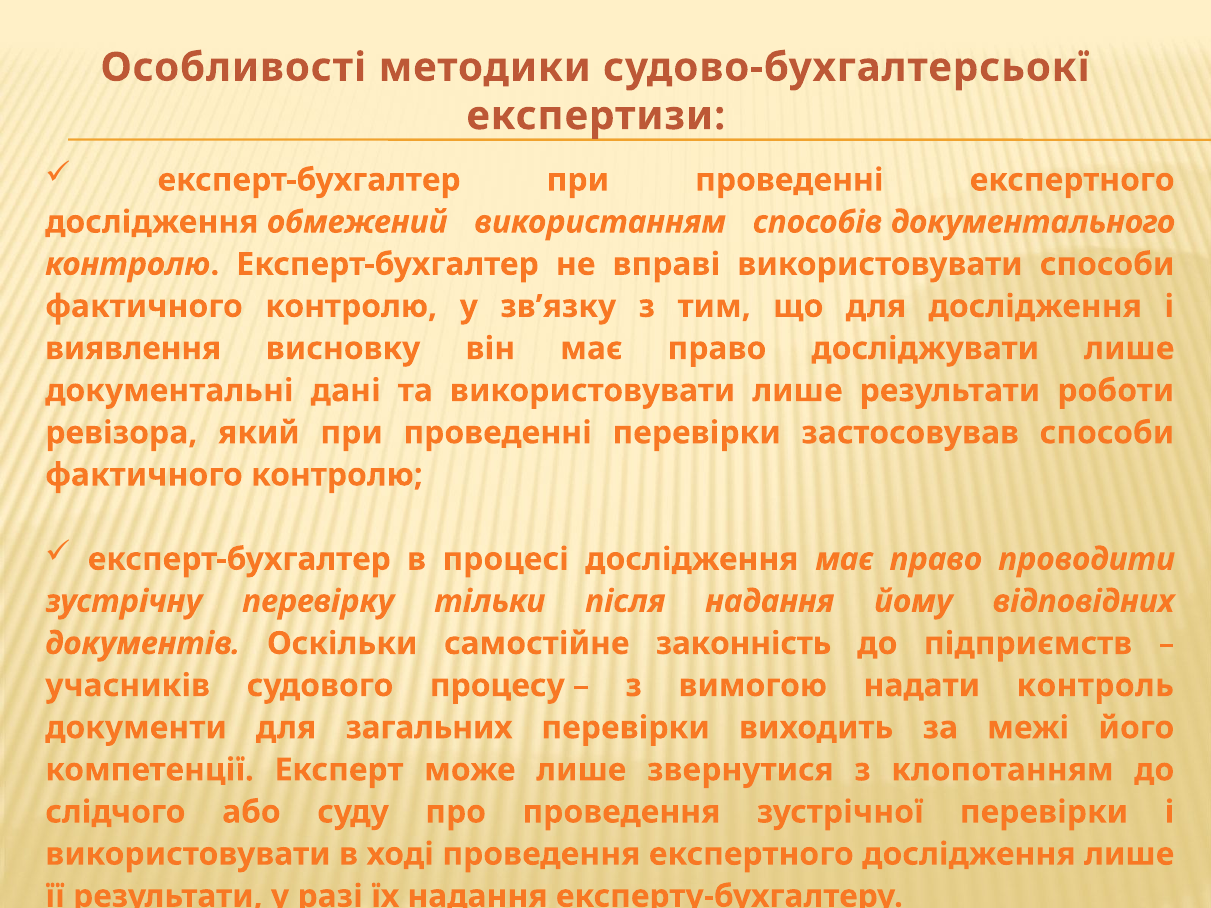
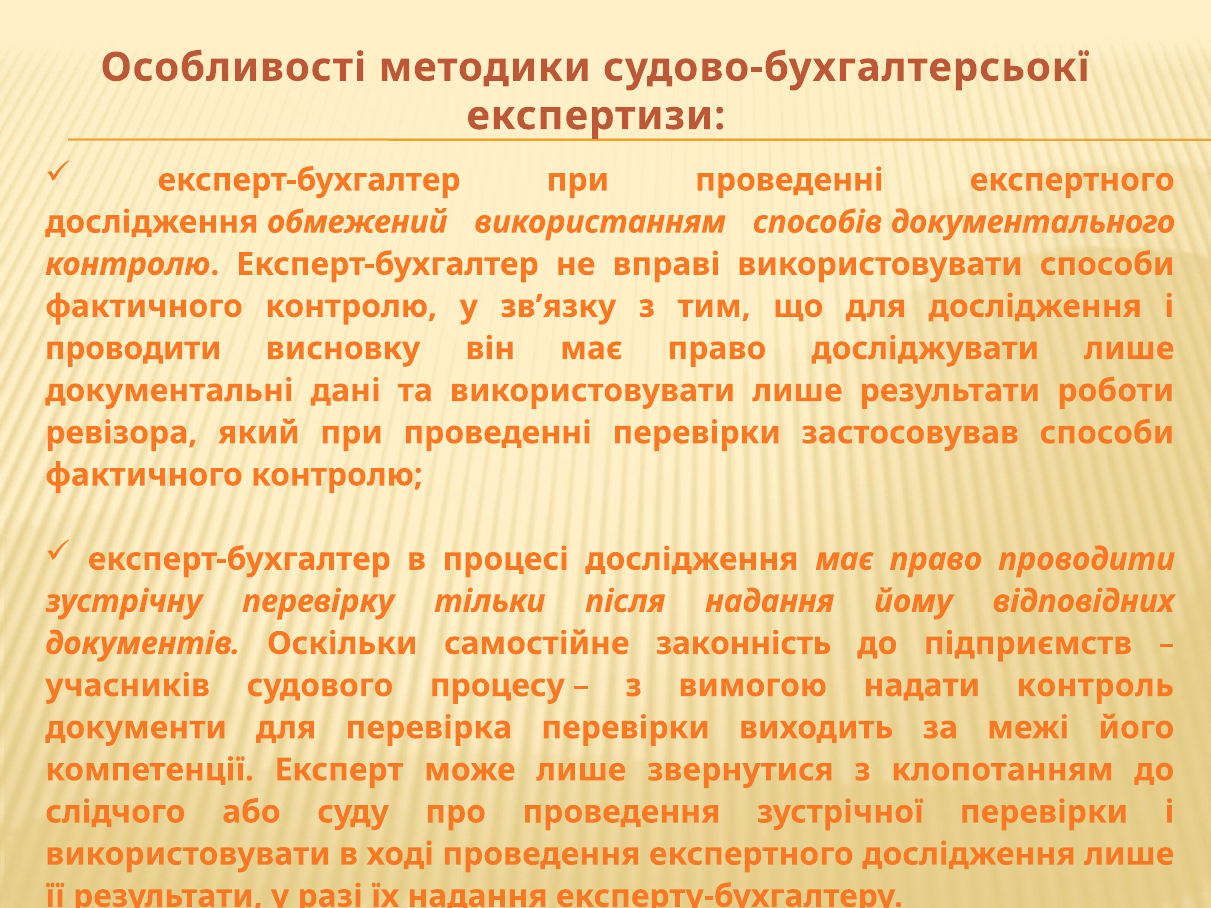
виявлення: виявлення -> проводити (133, 349)
загальних: загальних -> перевірка (429, 728)
